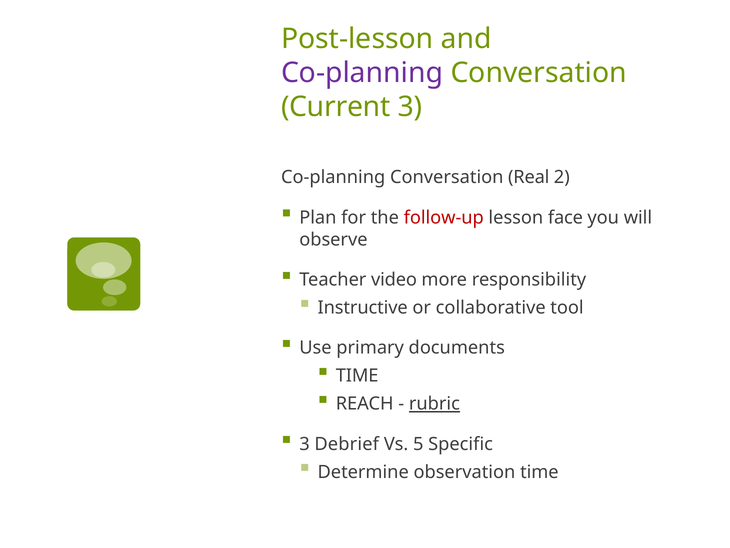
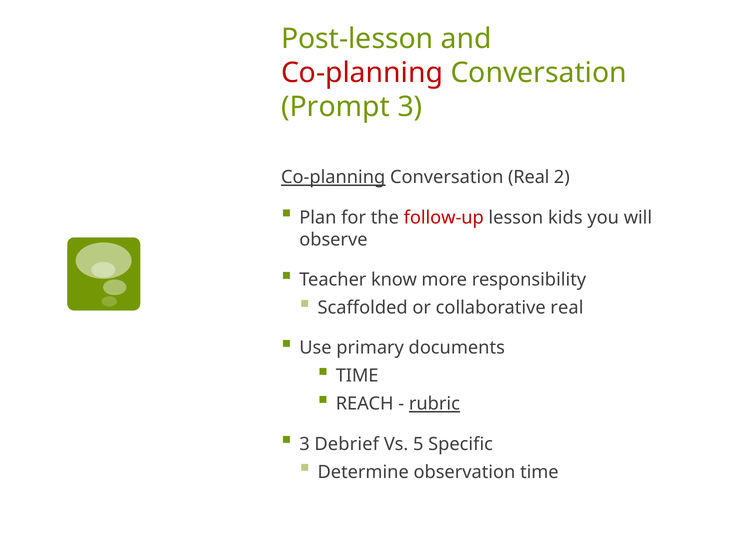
Co-planning colour: purple -> red (362, 73)
Current: Current -> Prompt (336, 107)
Co-planning underline: none -> present (333, 177)
face: face -> kids (565, 217)
video: video -> know (394, 279)
Instructive: Instructive -> Scaffolded (363, 307)
collaborative tool: tool -> real (567, 307)
